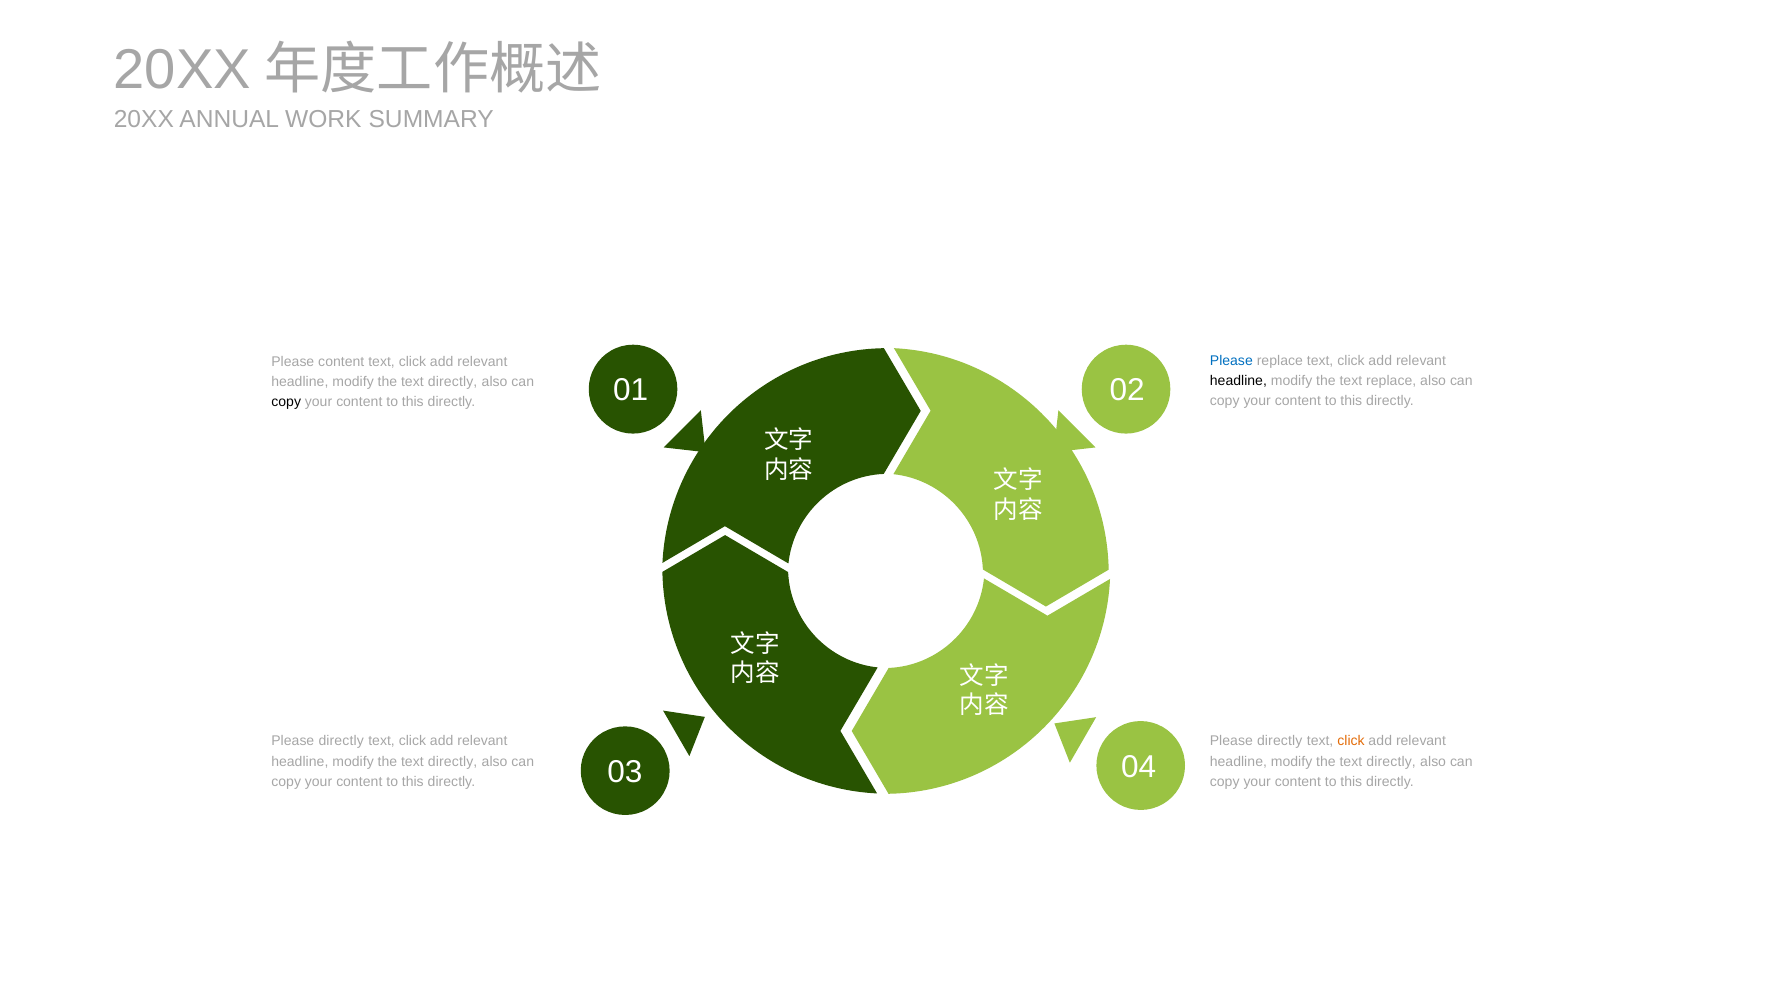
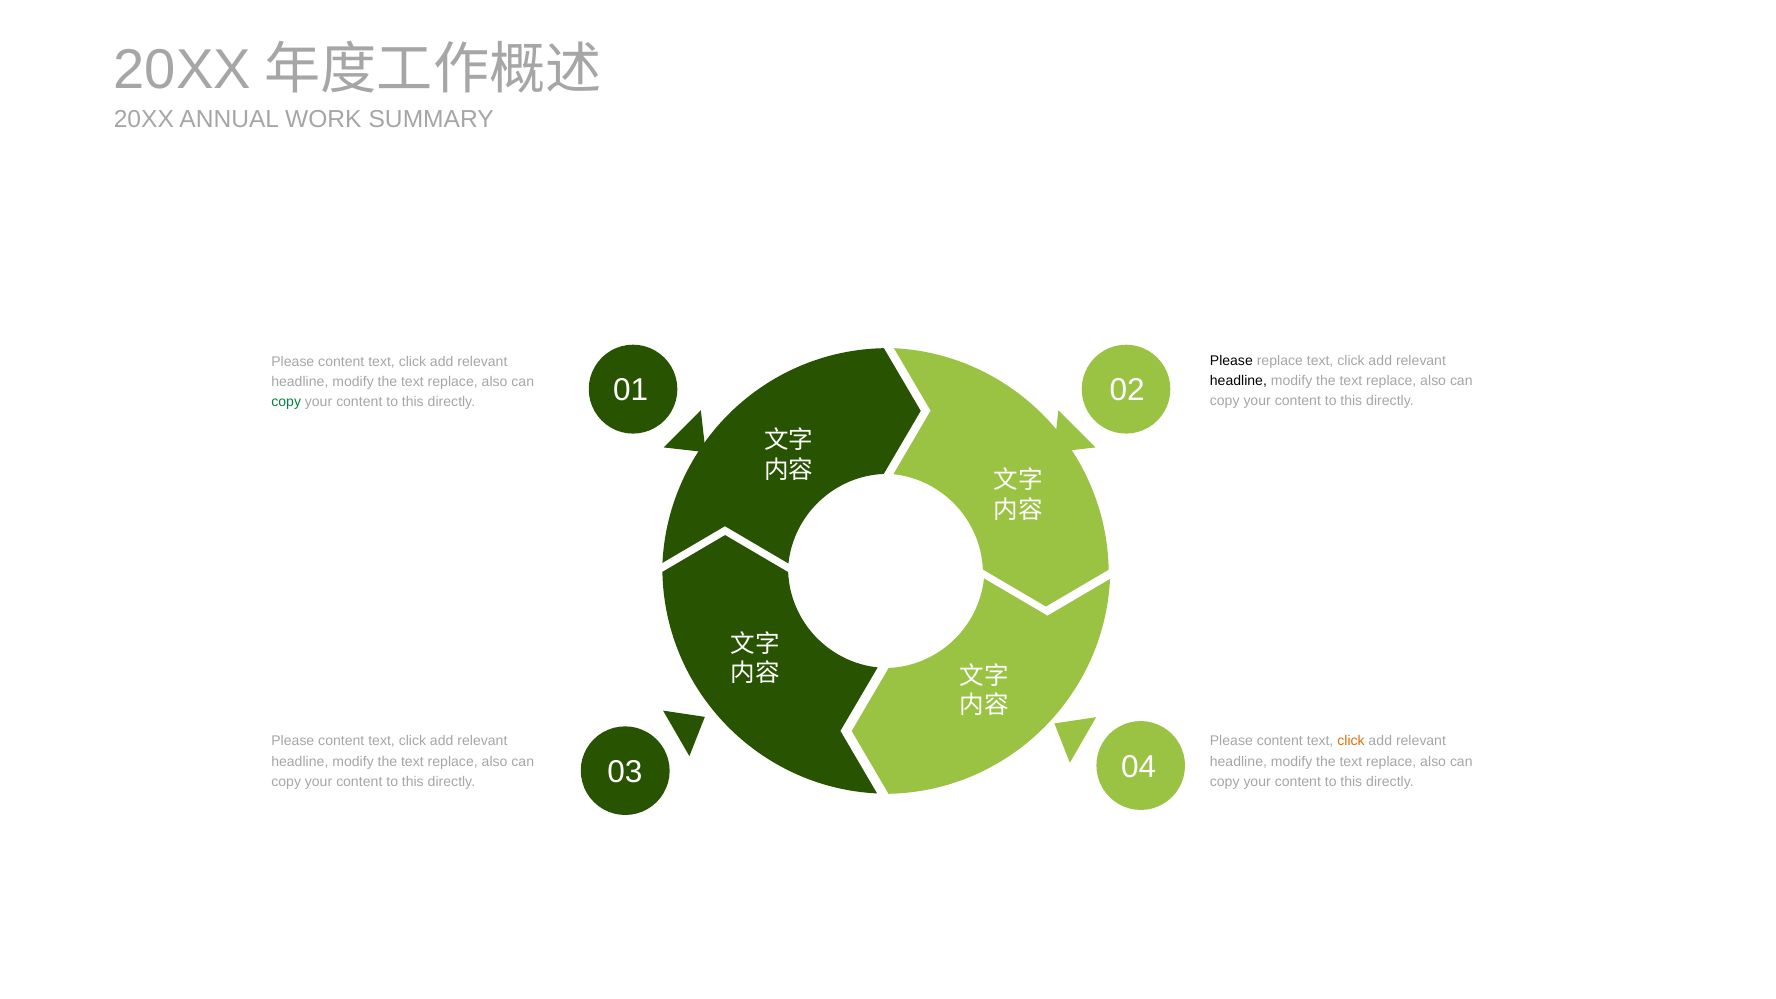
Please colour: blue -> black (1231, 361)
directly: directly -> replace (453, 382)
copy colour: black -> green (286, 402)
directly: directly -> content (341, 741)
directly: directly -> content (1280, 741)
directly: directly -> replace (453, 761)
directly: directly -> replace (1391, 761)
